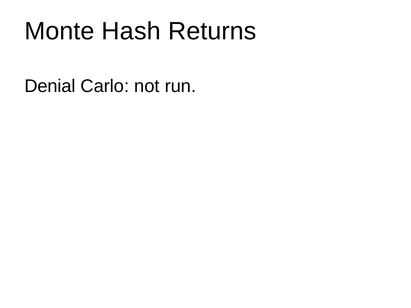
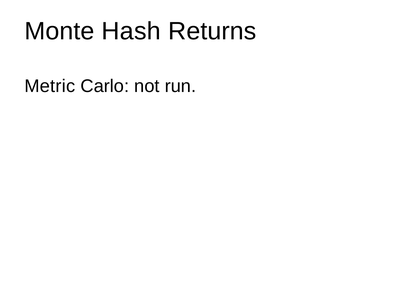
Denial: Denial -> Metric (50, 86)
